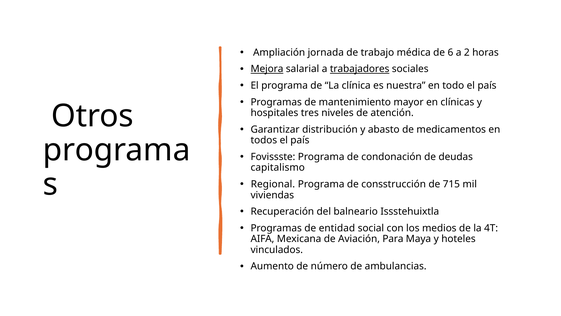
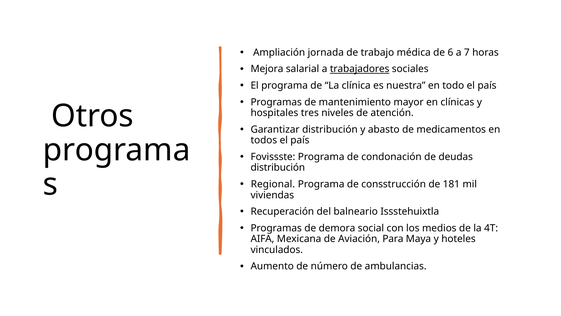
2: 2 -> 7 (467, 52)
Mejora underline: present -> none (267, 69)
capitalismo: capitalismo -> distribución (278, 167)
715: 715 -> 181 (451, 184)
entidad: entidad -> demora (337, 228)
